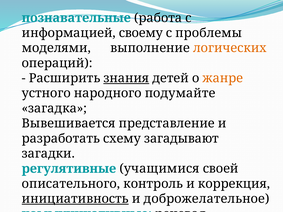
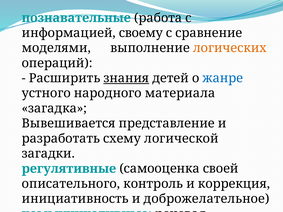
проблемы: проблемы -> сравнение (209, 33)
жанре colour: orange -> blue (223, 78)
подумайте: подумайте -> материала (180, 93)
загадывают: загадывают -> логической (181, 139)
учащимися: учащимися -> самооценка (160, 169)
инициативность underline: present -> none (75, 199)
